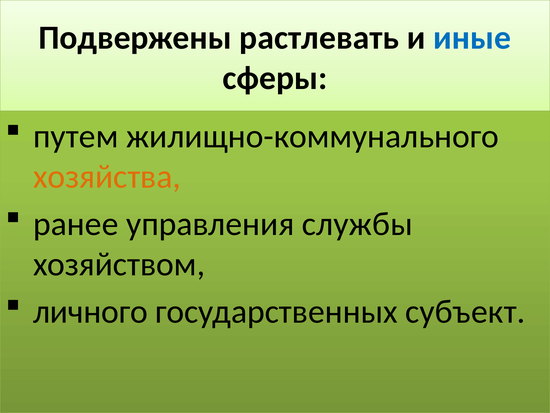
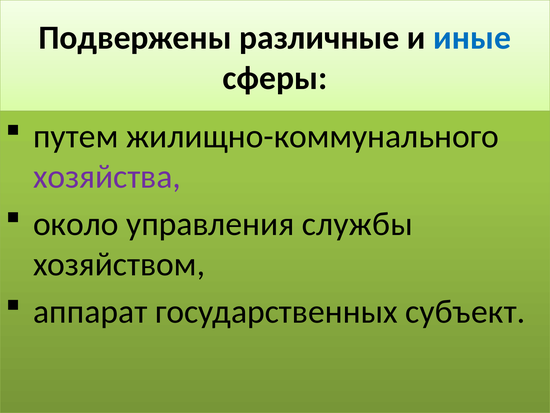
растлевать: растлевать -> различные (319, 38)
хозяйства colour: orange -> purple (107, 177)
ранее: ранее -> около (76, 224)
личного: личного -> аппарат (90, 311)
